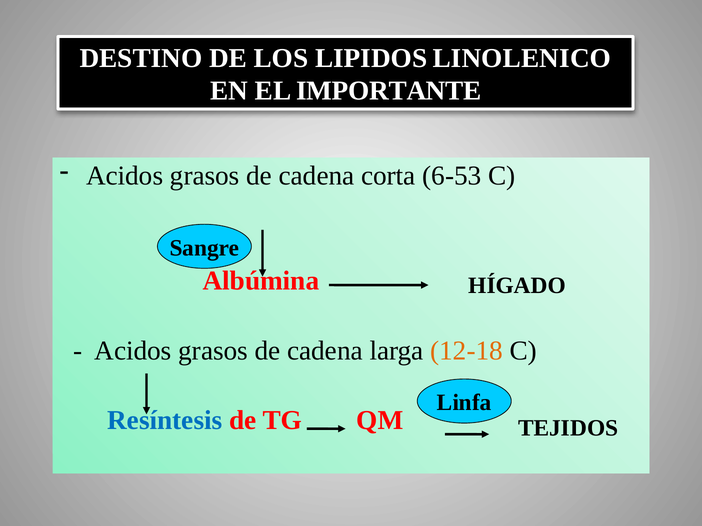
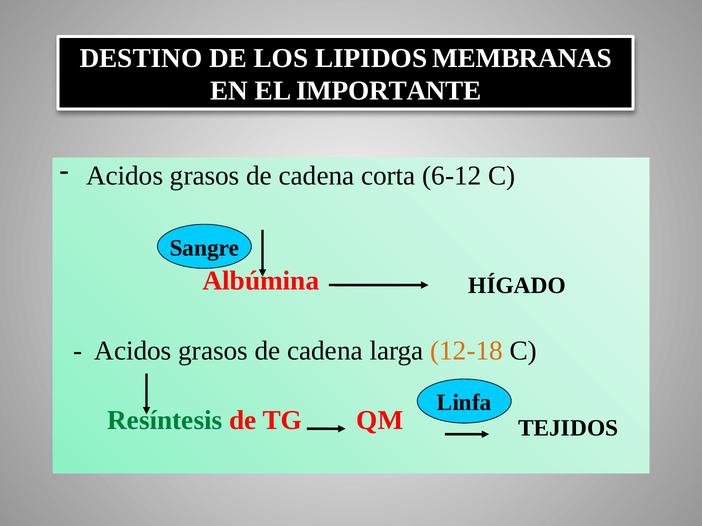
LINOLENICO: LINOLENICO -> MEMBRANAS (522, 58)
6-53: 6-53 -> 6-12 (452, 176)
Resíntesis colour: blue -> green (165, 421)
